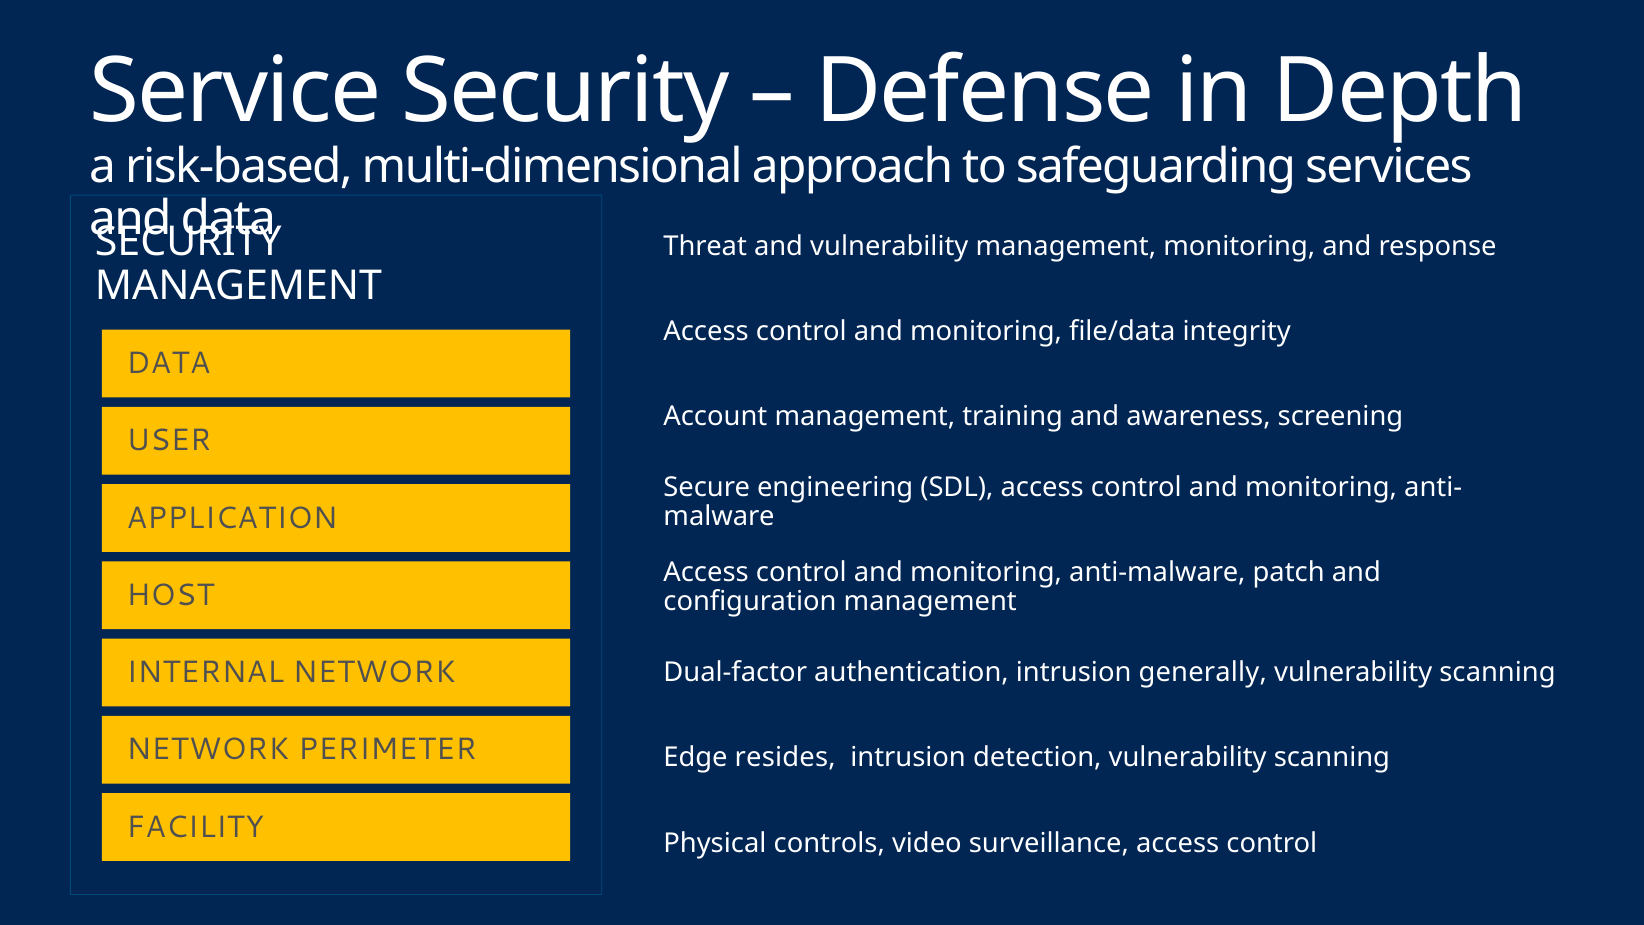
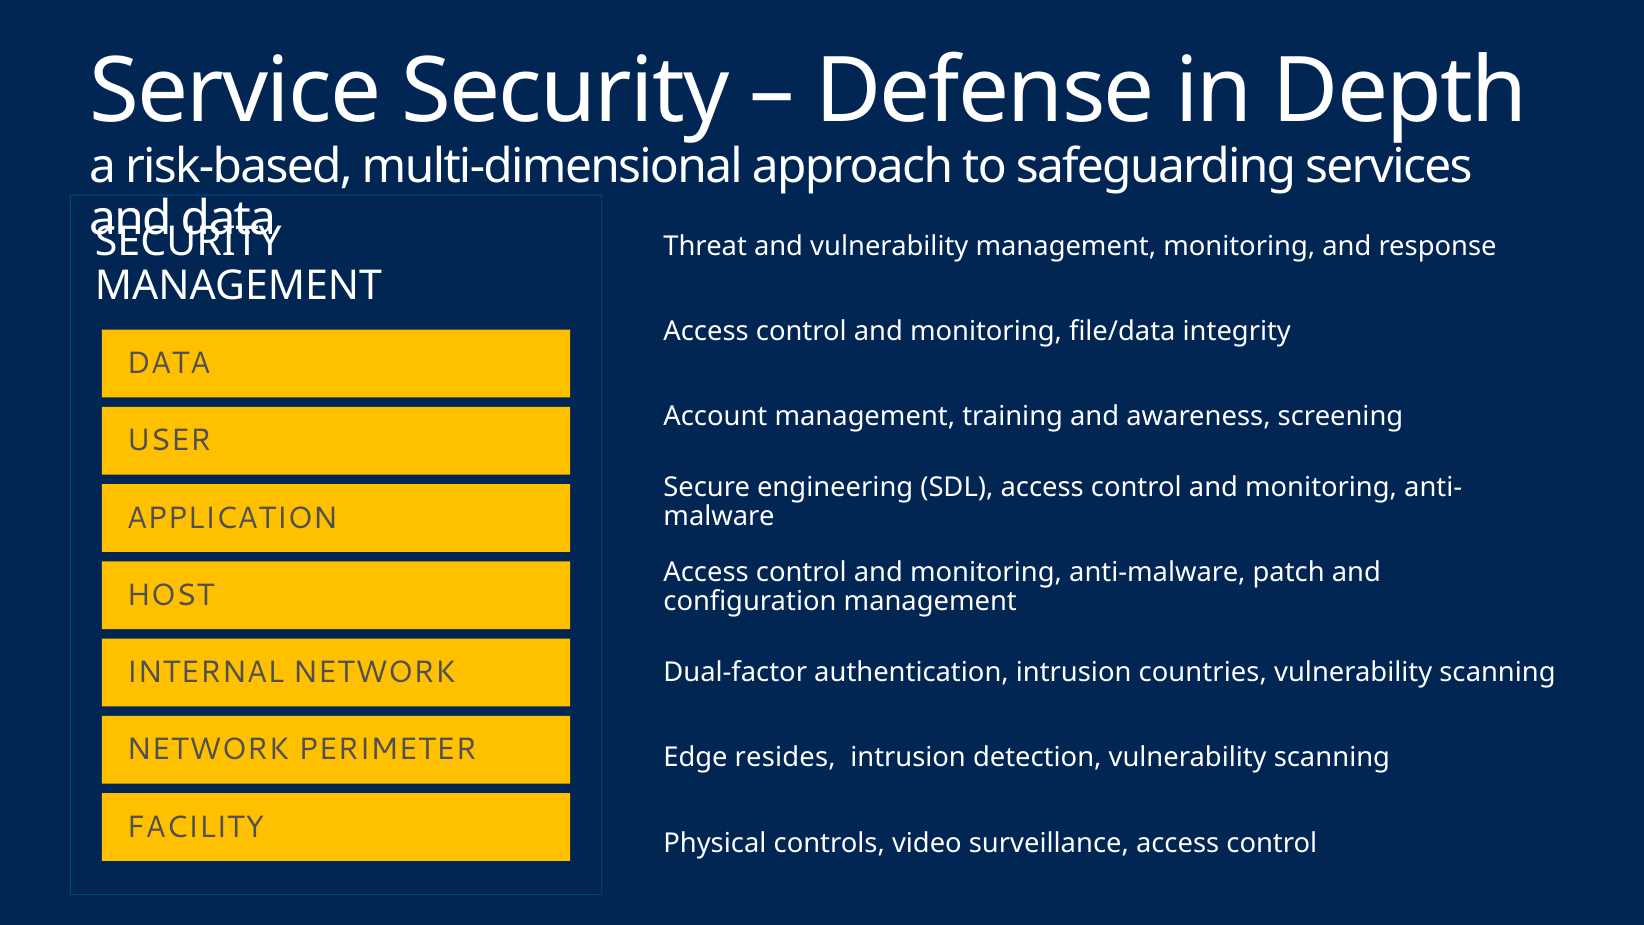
generally: generally -> countries (1203, 672)
